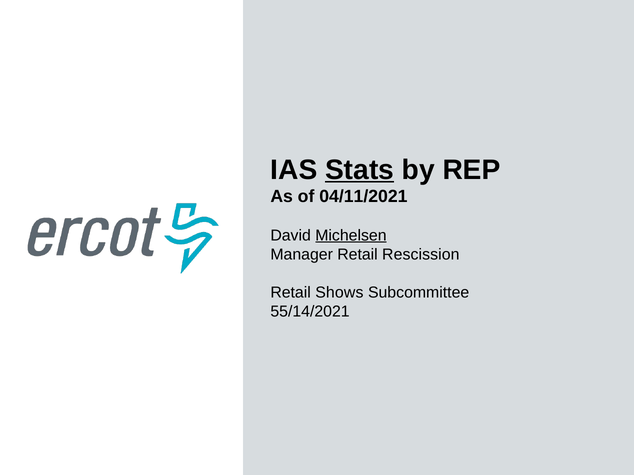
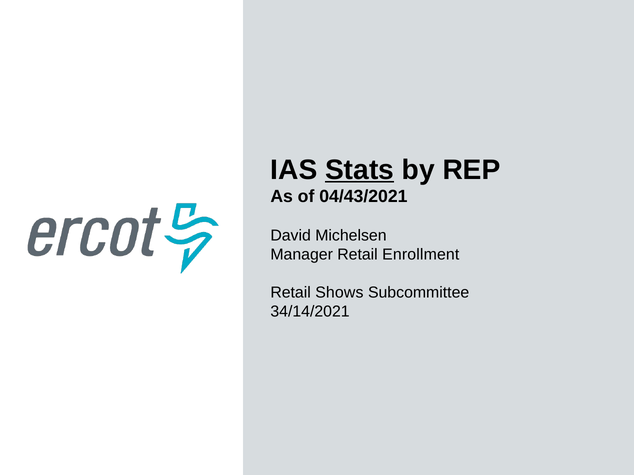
04/11/2021: 04/11/2021 -> 04/43/2021 (363, 197)
Michelsen underline: present -> none (351, 236)
Rescission: Rescission -> Enrollment (421, 255)
55/14/2021: 55/14/2021 -> 34/14/2021 (310, 312)
